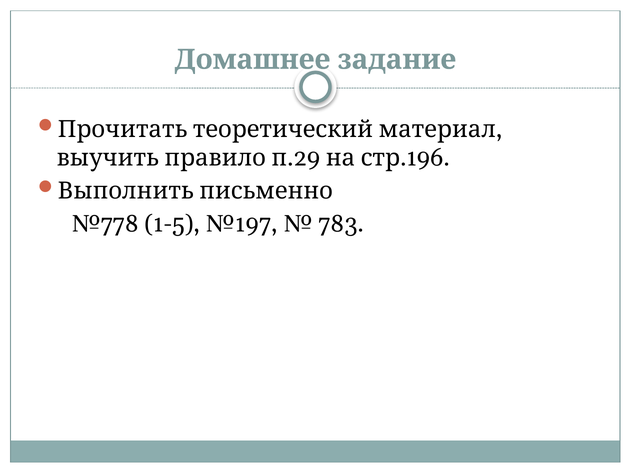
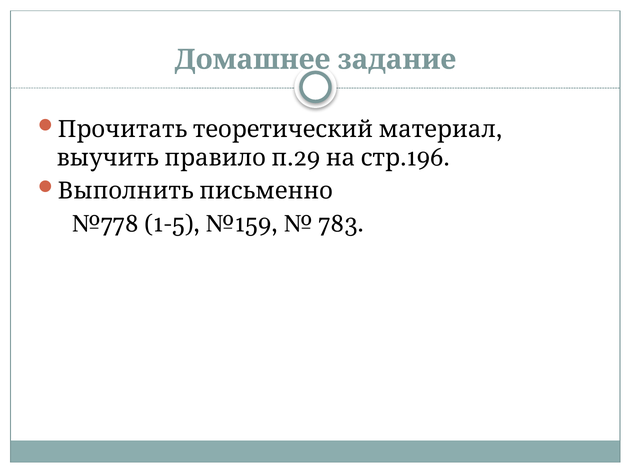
№197: №197 -> №159 (242, 224)
